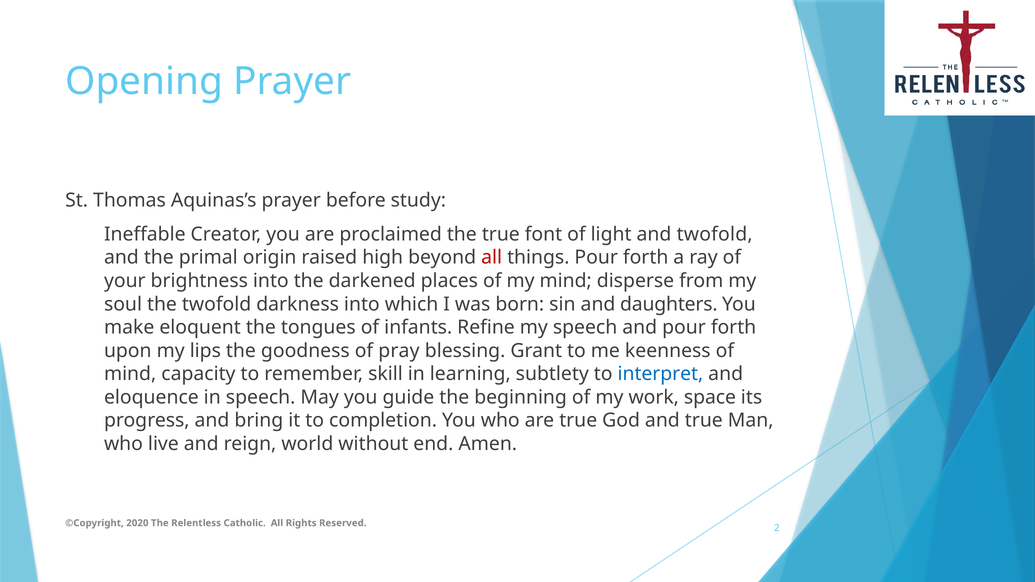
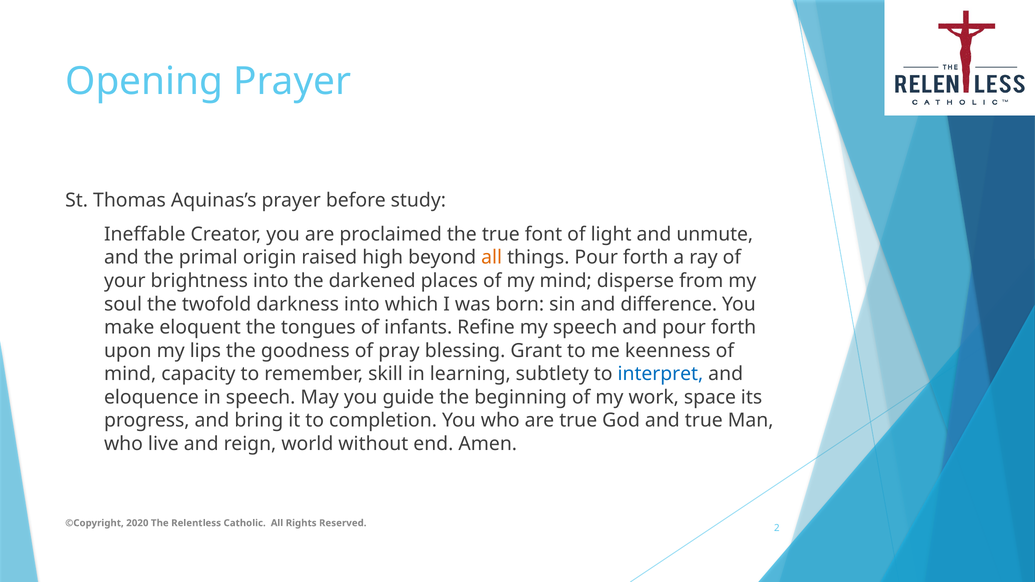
and twofold: twofold -> unmute (715, 234)
all colour: red -> orange (492, 258)
daughters: daughters -> difference (669, 304)
